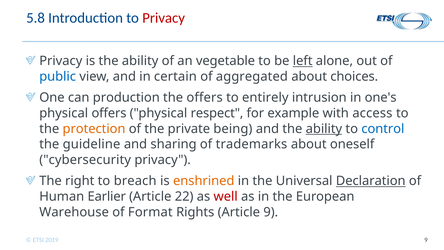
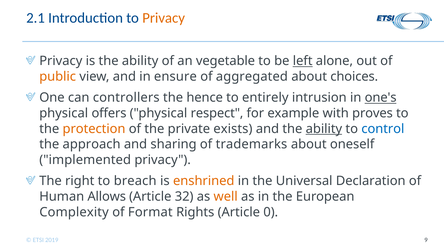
5.8: 5.8 -> 2.1 (36, 18)
Privacy colour: red -> orange (164, 18)
public colour: blue -> orange (58, 76)
certain: certain -> ensure (175, 76)
production: production -> controllers (126, 98)
the offers: offers -> hence (205, 98)
one's underline: none -> present (381, 98)
access: access -> proves (372, 113)
being: being -> exists (233, 129)
guideline: guideline -> approach (92, 144)
cybersecurity: cybersecurity -> implemented (85, 160)
Declaration underline: present -> none (371, 181)
Earlier: Earlier -> Allows (107, 196)
22: 22 -> 32 (184, 196)
well colour: red -> orange (226, 196)
Warehouse: Warehouse -> Complexity (74, 212)
Article 9: 9 -> 0 (271, 212)
